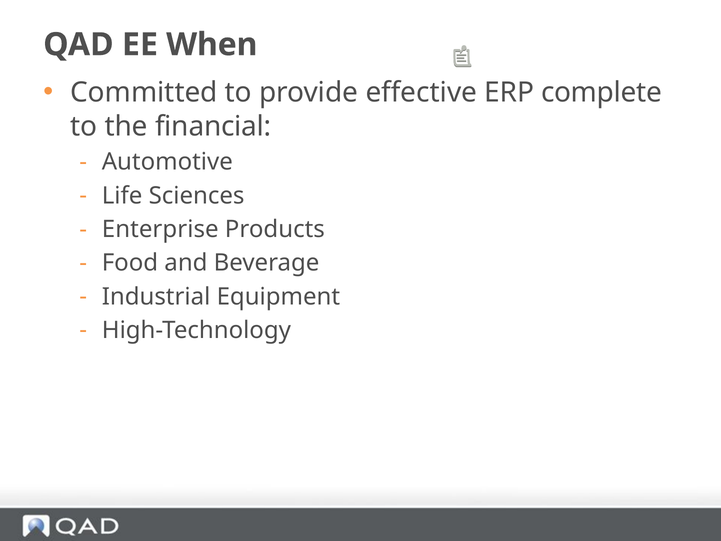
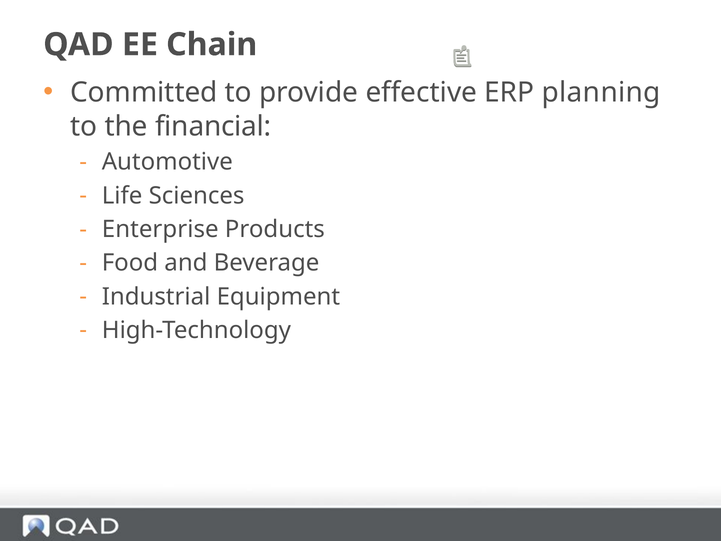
When: When -> Chain (212, 45)
complete: complete -> planning (601, 93)
